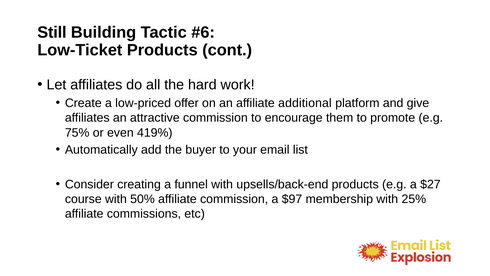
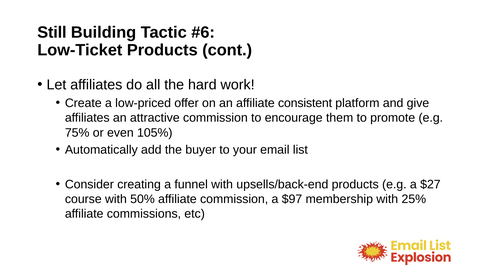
additional: additional -> consistent (305, 103)
419%: 419% -> 105% (155, 132)
